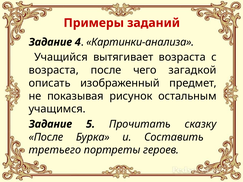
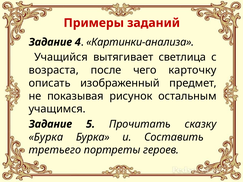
вытягивает возраста: возраста -> светлица (182, 57)
загадкой: загадкой -> карточку (192, 70)
После: После -> Бурка (46, 137)
